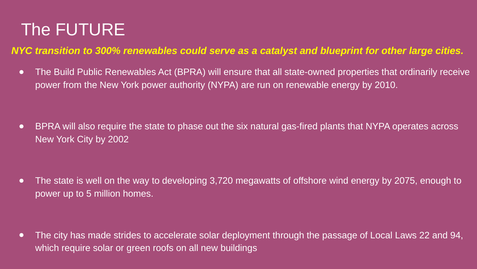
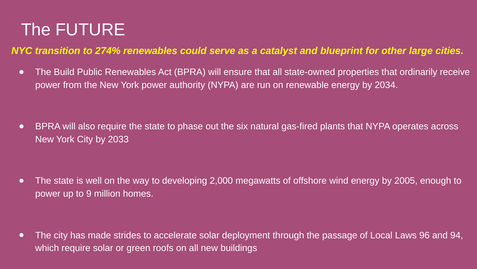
300%: 300% -> 274% (108, 51)
2010: 2010 -> 2034 (386, 85)
2002: 2002 -> 2033 (118, 139)
3,720: 3,720 -> 2,000 (221, 180)
2075: 2075 -> 2005 (406, 180)
5: 5 -> 9 (89, 193)
22: 22 -> 96 (424, 235)
